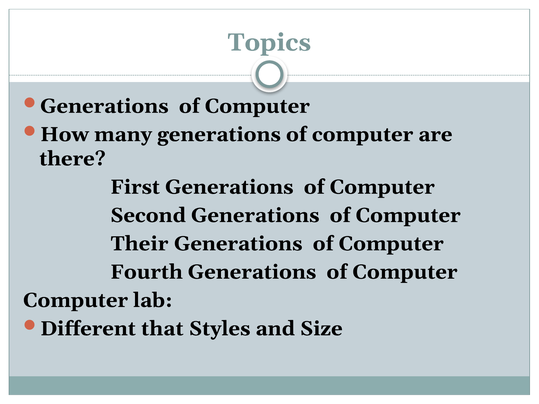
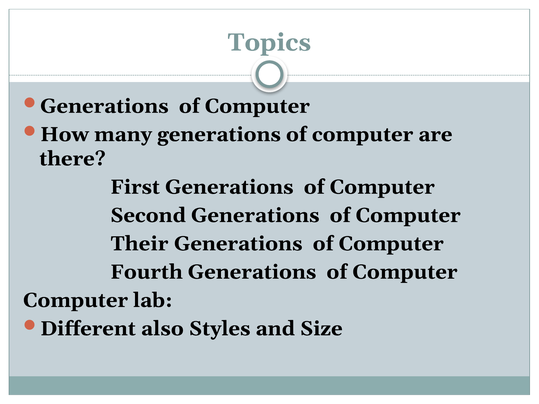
that: that -> also (162, 329)
